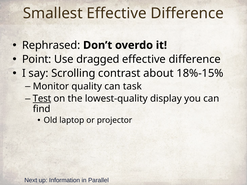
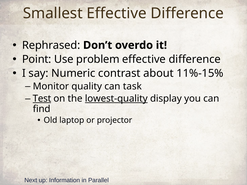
dragged: dragged -> problem (98, 59)
Scrolling: Scrolling -> Numeric (73, 73)
18%-15%: 18%-15% -> 11%-15% (200, 73)
lowest-quality underline: none -> present (116, 99)
